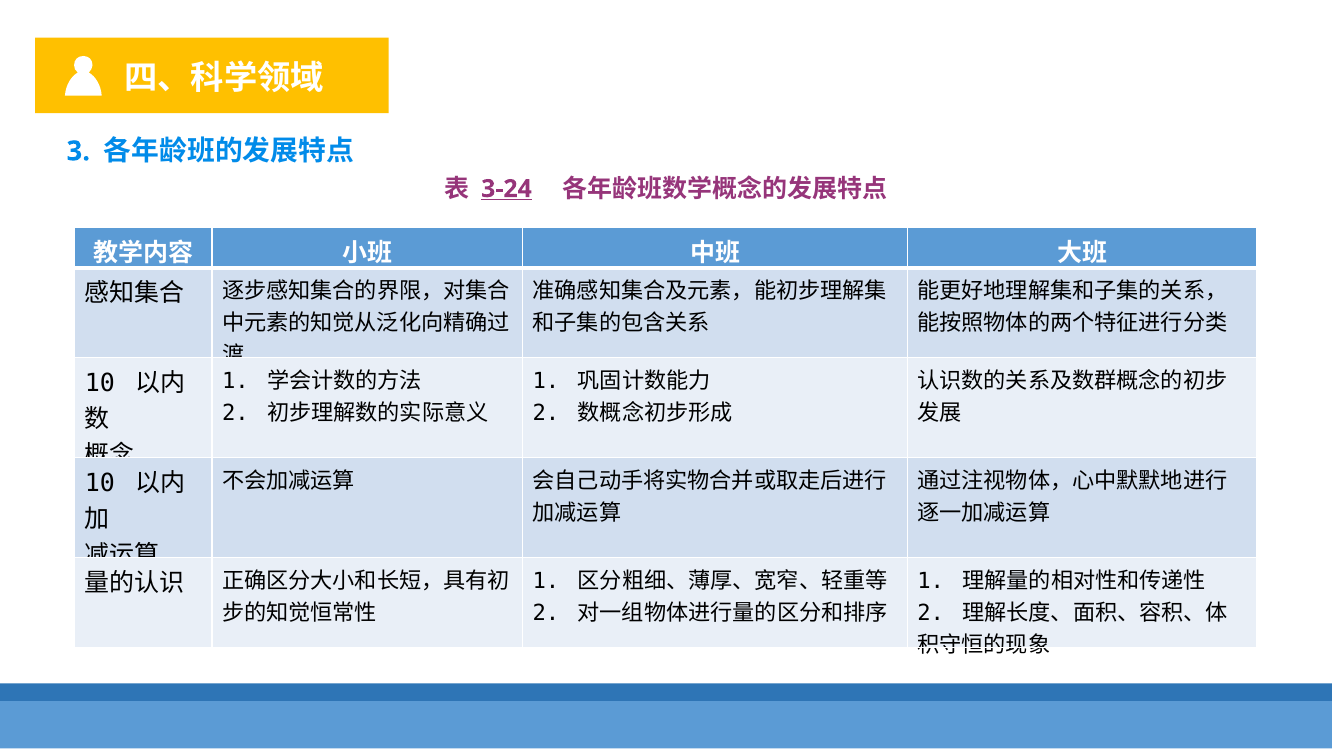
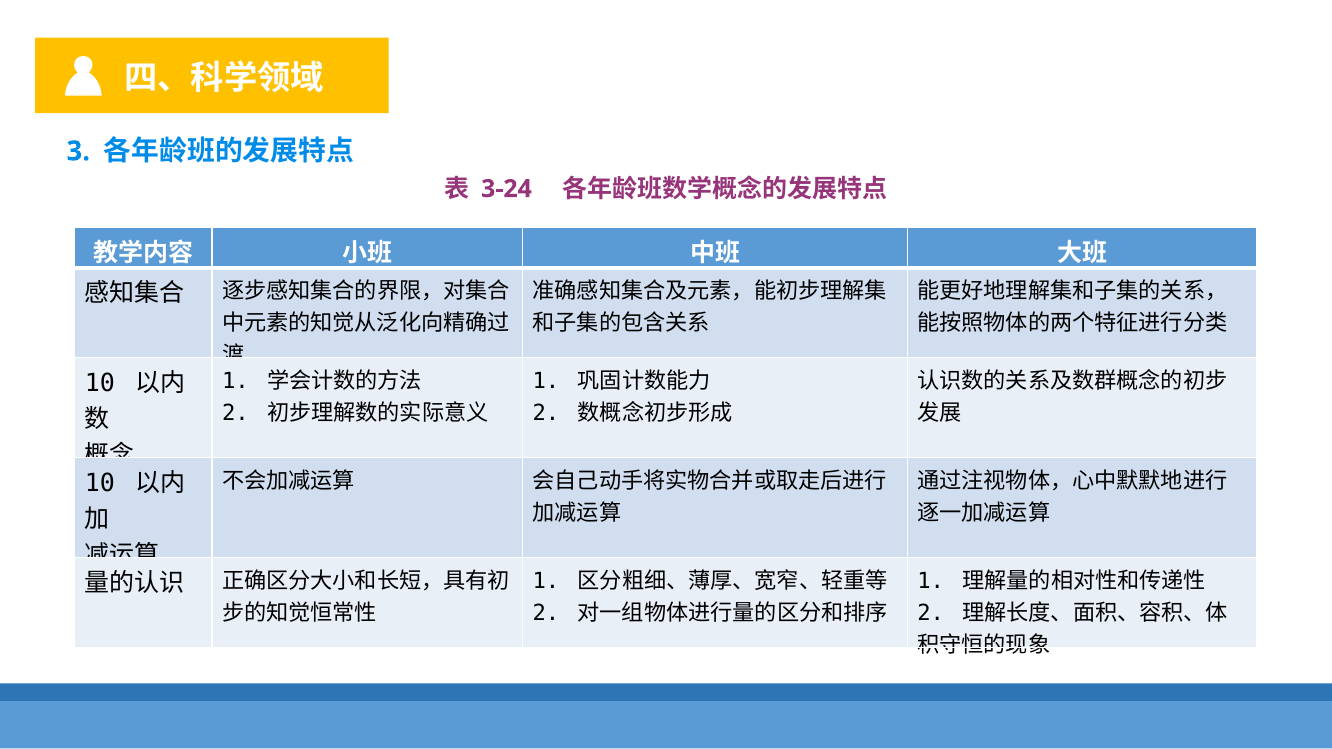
3-24 underline: present -> none (507, 189)
